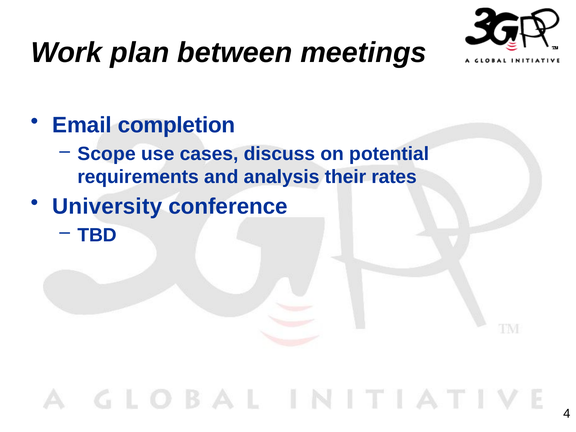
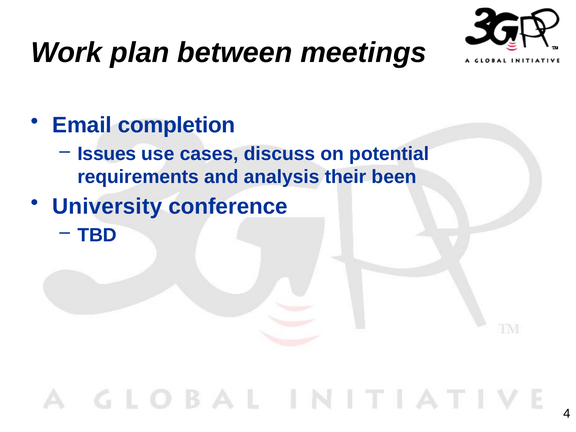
Scope: Scope -> Issues (107, 154)
rates: rates -> been (394, 177)
